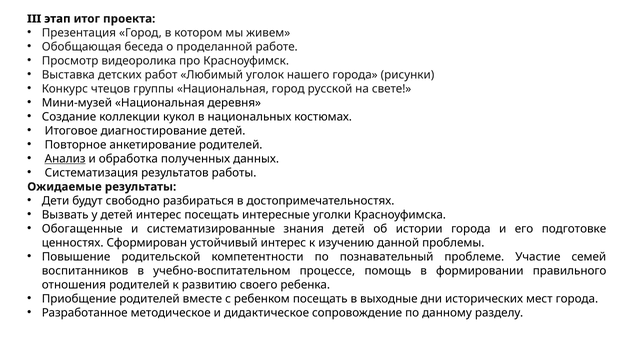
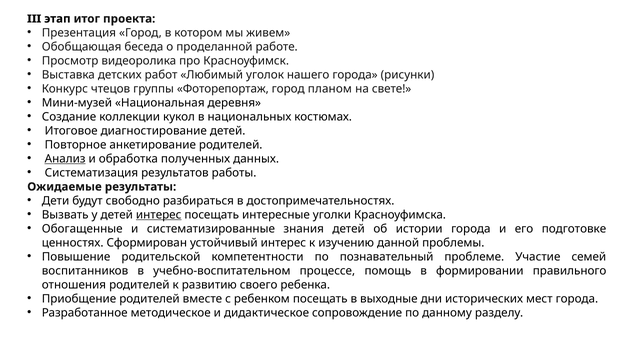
группы Национальная: Национальная -> Фоторепортаж (223, 89)
русской: русской -> планом (330, 89)
интерес underline: none -> present (159, 215)
